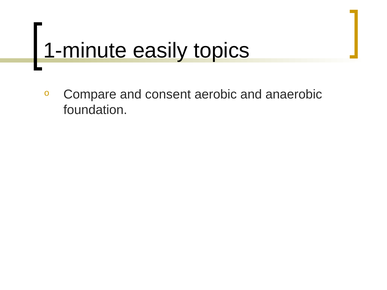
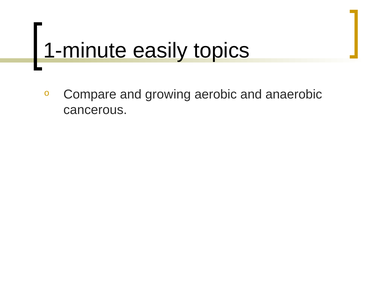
consent: consent -> growing (168, 94)
foundation: foundation -> cancerous (95, 110)
